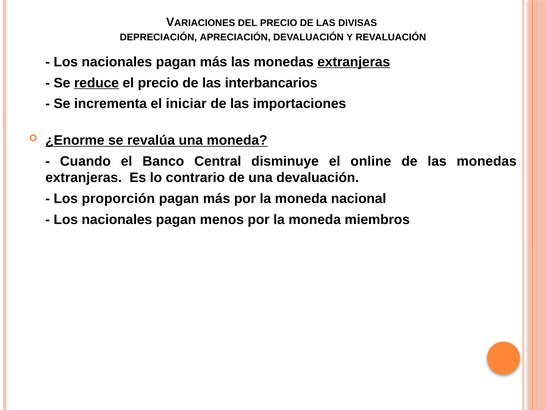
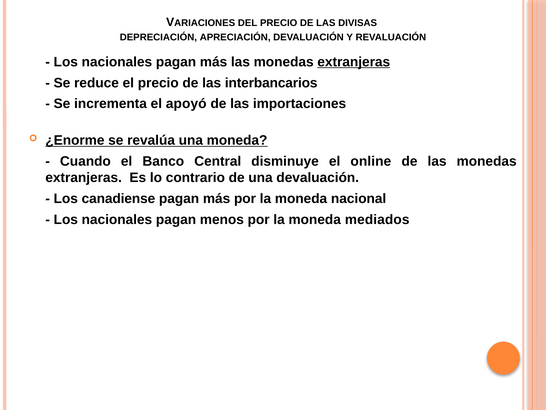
reduce underline: present -> none (96, 83)
iniciar: iniciar -> apoyó (186, 104)
proporción: proporción -> canadiense (118, 198)
miembros: miembros -> mediados (377, 219)
